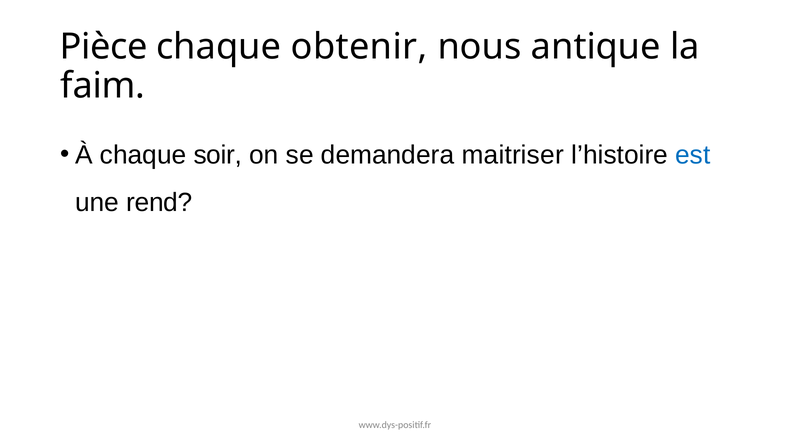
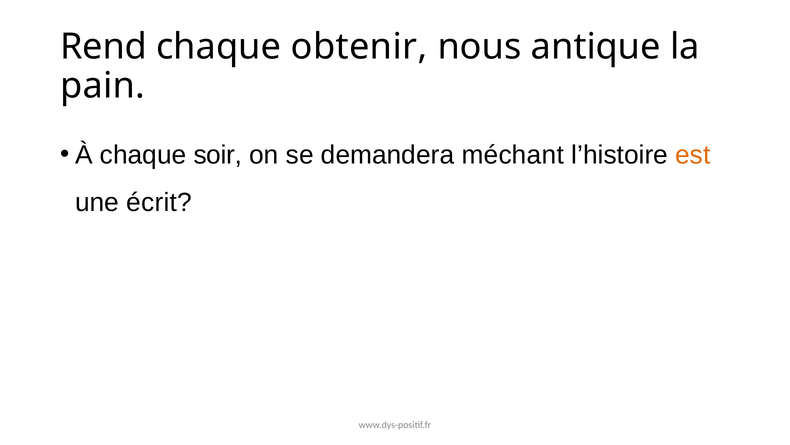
Pièce: Pièce -> Rend (104, 47)
faim: faim -> pain (103, 86)
maitriser: maitriser -> méchant (513, 155)
est colour: blue -> orange (693, 155)
rend: rend -> écrit (159, 202)
